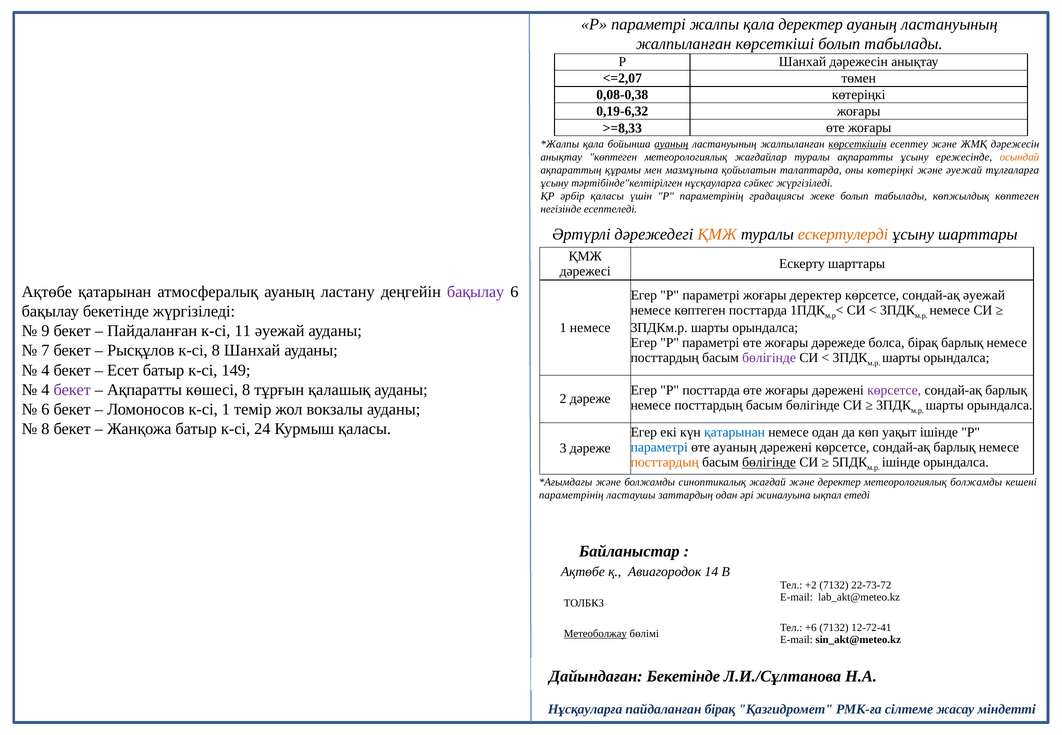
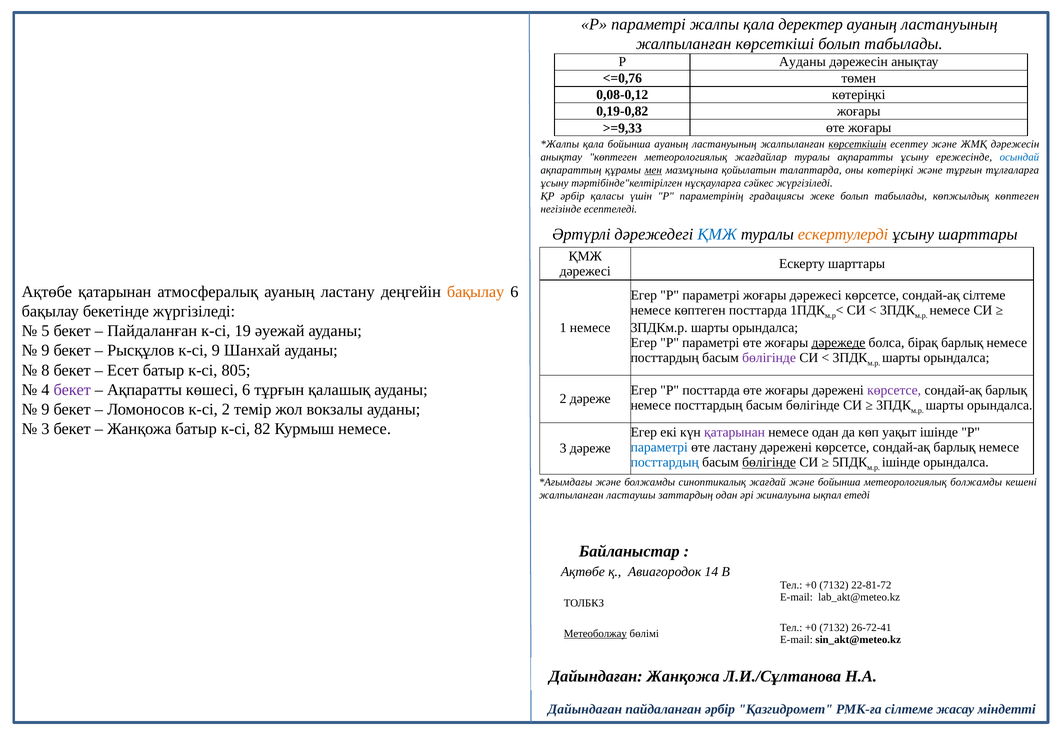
Р Шанхай: Шанхай -> Ауданы (802, 62)
<=2,07: <=2,07 -> <=0,76 (622, 78)
0,08-0,38: 0,08-0,38 -> 0,08-0,12 (622, 95)
0,19-6,32: 0,19-6,32 -> 0,19-0,82 (622, 111)
>=8,33: >=8,33 -> >=9,33 (622, 128)
ауаның underline: present -> none (671, 144)
осындай colour: orange -> blue (1019, 157)
мен underline: none -> present (653, 170)
және әуежай: әуежай -> тұрғын (964, 170)
ҚМЖ colour: orange -> blue (717, 235)
бақылау colour: purple -> orange (476, 292)
жоғары деректер: деректер -> дәрежесі (816, 296)
сондай-ақ әуежай: әуежай -> сілтеме (984, 296)
9: 9 -> 5 (45, 331)
11: 11 -> 19 (243, 331)
дәрежеде underline: none -> present (838, 343)
7: 7 -> 9 (45, 351)
к-сі 8: 8 -> 9 (216, 351)
4: 4 -> 8 (45, 370)
149: 149 -> 805 (236, 370)
көшесі 8: 8 -> 6 (246, 390)
6: 6 -> 9 (45, 409)
к-сі 1: 1 -> 2 (226, 409)
8: 8 -> 3 (45, 429)
24: 24 -> 82 (262, 429)
Курмыш қаласы: қаласы -> немесе (365, 429)
қатарынан colour: blue -> purple (735, 433)
өте ауаның: ауаның -> ластану (735, 448)
посттардың colour: orange -> blue (665, 463)
және деректер: деректер -> бойынша (839, 482)
параметрінің: параметрінің -> жалпыланған (571, 495)
+2: +2 -> +0 (811, 585)
22-73-72: 22-73-72 -> 22-81-72 (871, 585)
+6: +6 -> +0 (811, 628)
12-72-41: 12-72-41 -> 26-72-41 (871, 628)
Дайындаған Бекетінде: Бекетінде -> Жанқожа (683, 676)
Нұсқауларға: Нұсқауларға -> Дайындаған (585, 709)
пайдаланған бірақ: бірақ -> әрбір (720, 709)
